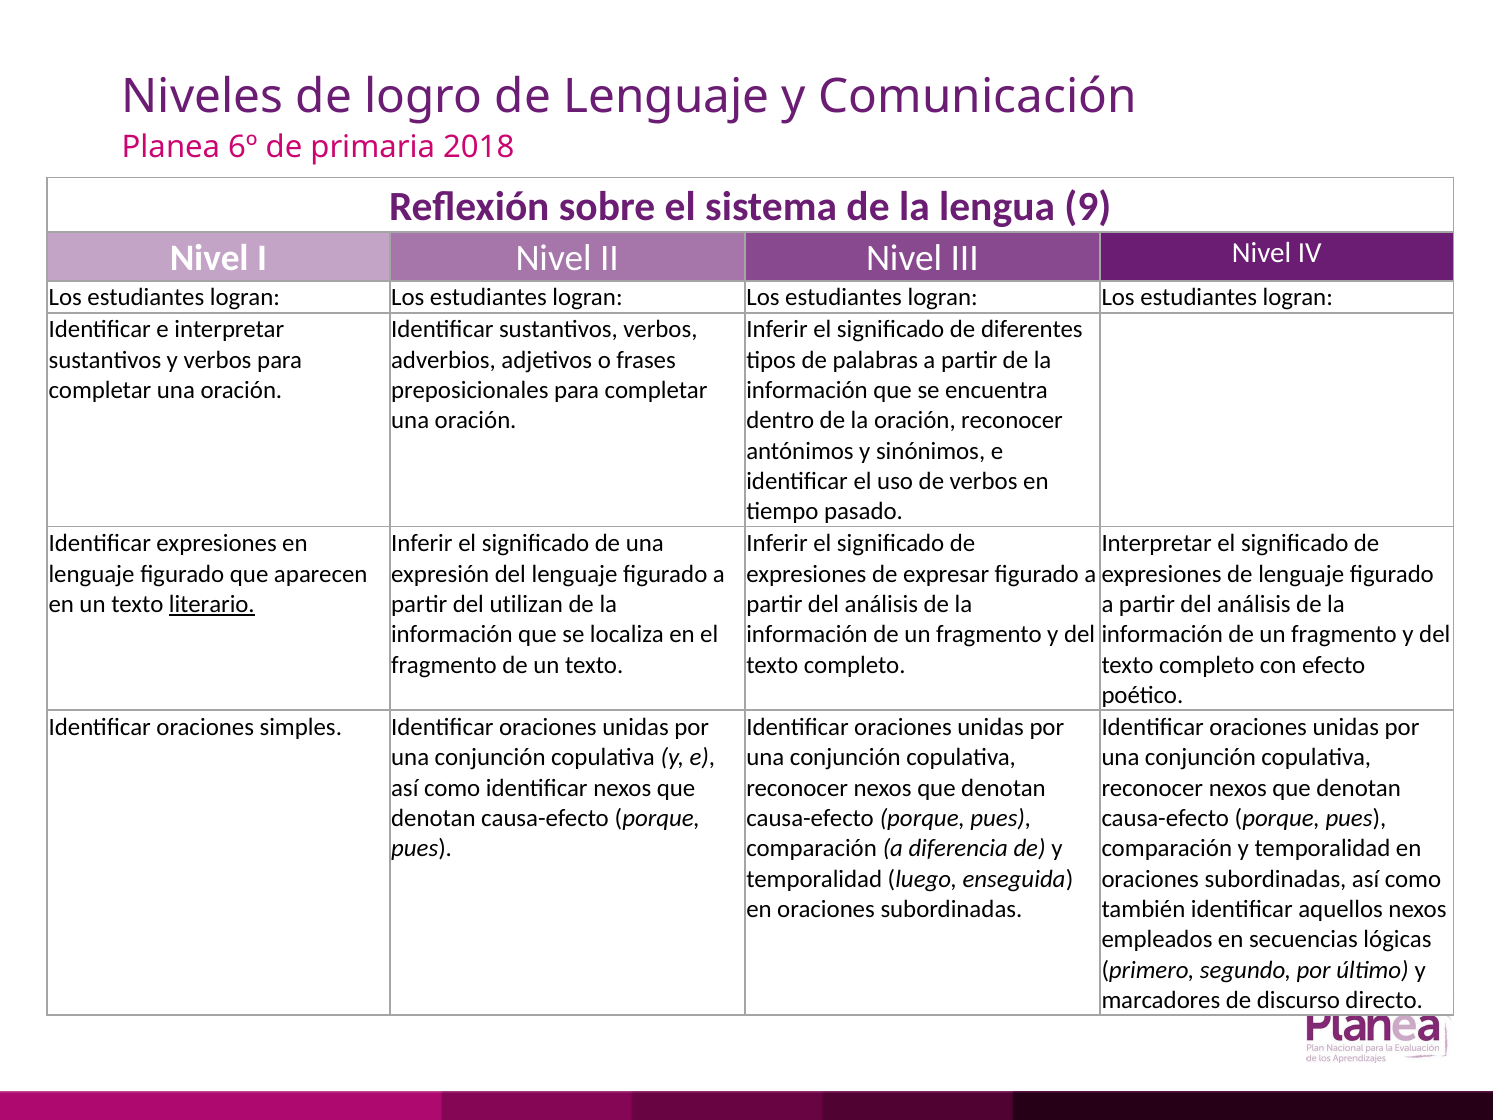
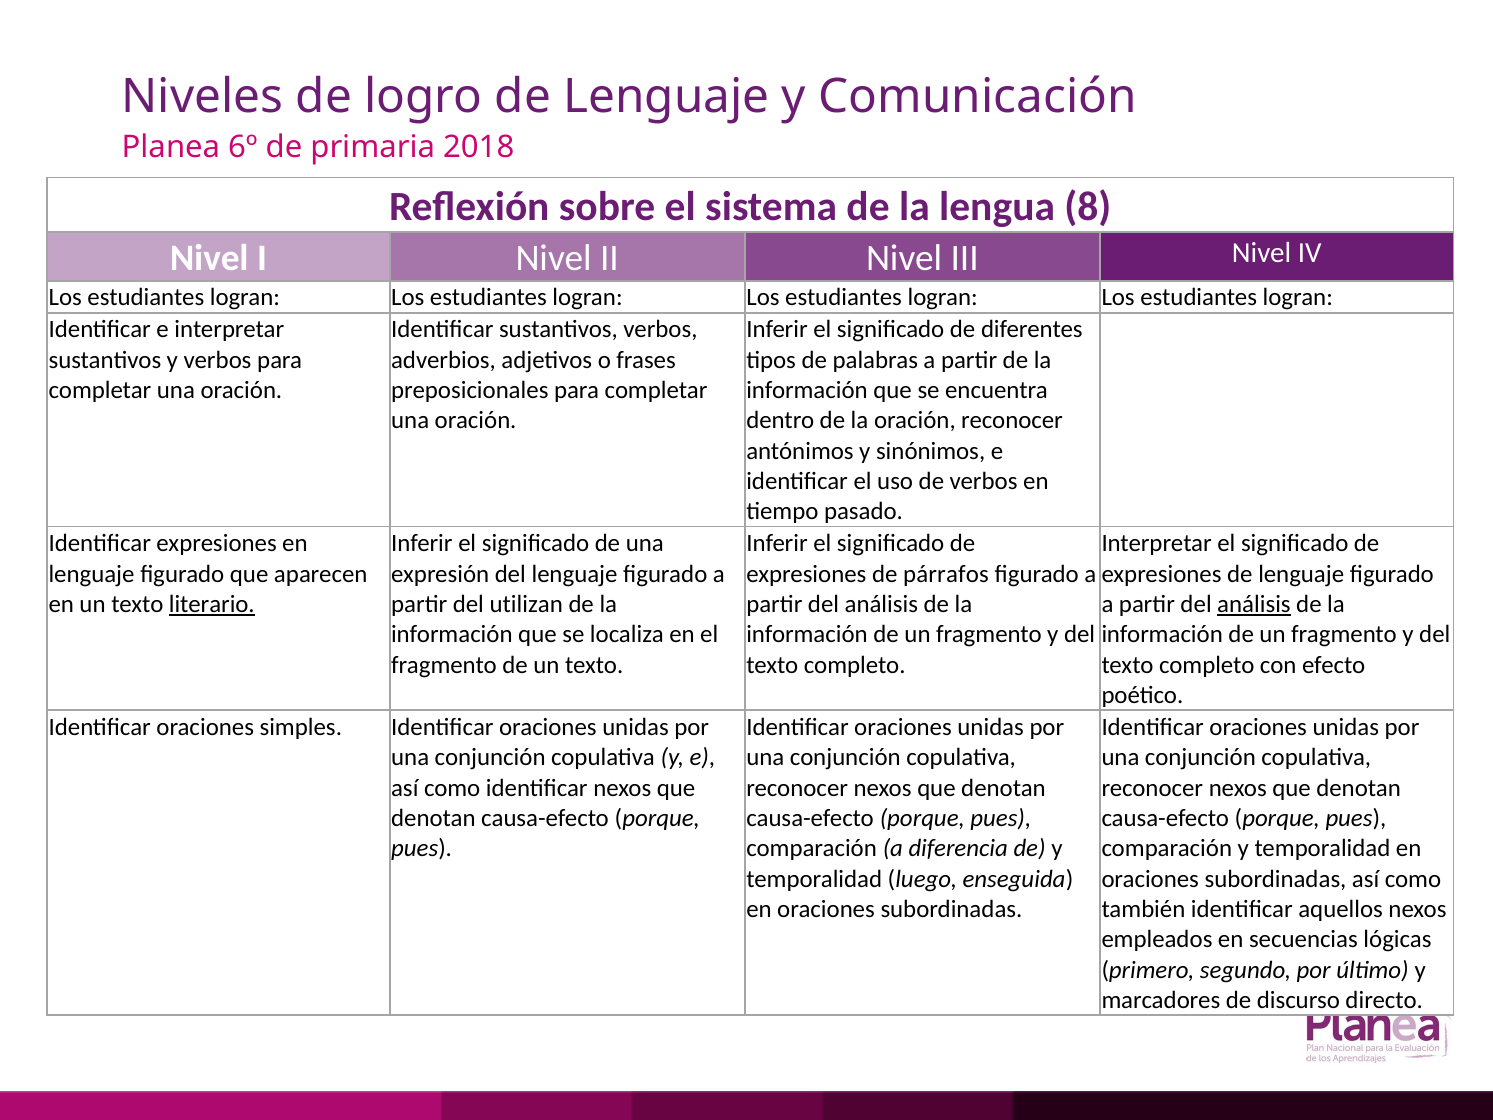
9: 9 -> 8 (1088, 207)
expresar: expresar -> párrafos (946, 574)
análisis underline: none -> present (1254, 604)
